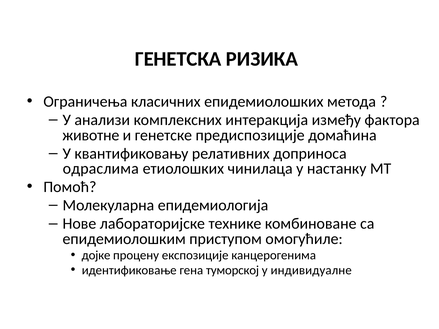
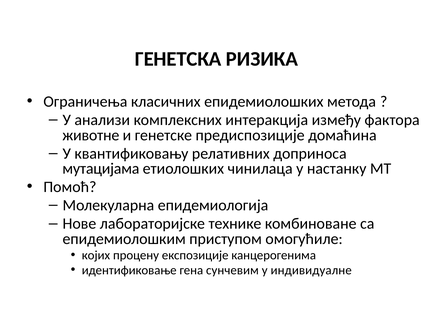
одраслима: одраслима -> мутацијама (101, 169)
дојке: дојке -> којих (96, 256)
туморској: туморској -> сунчевим (232, 270)
